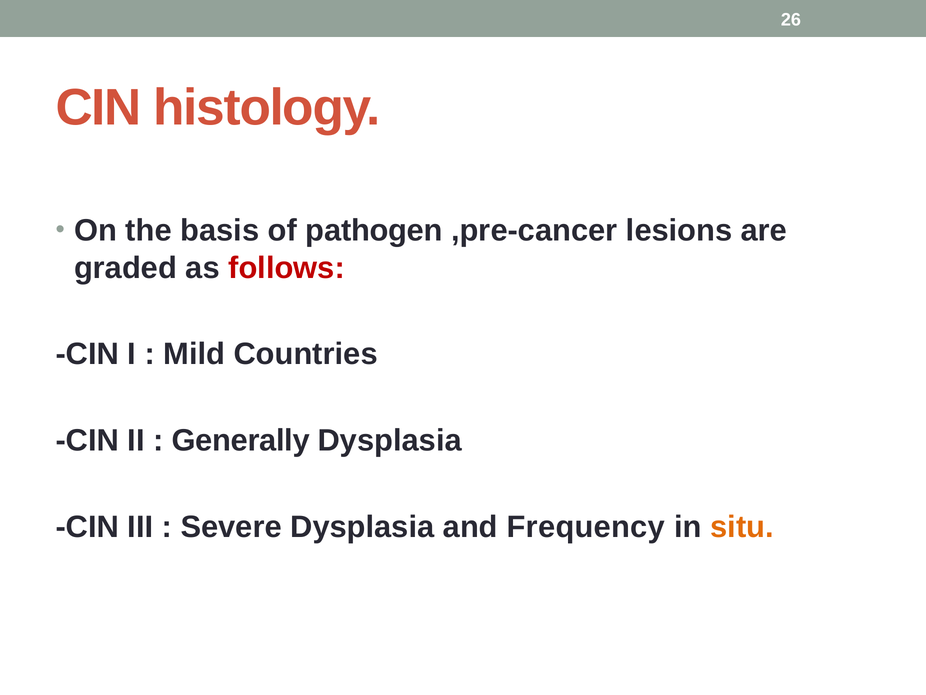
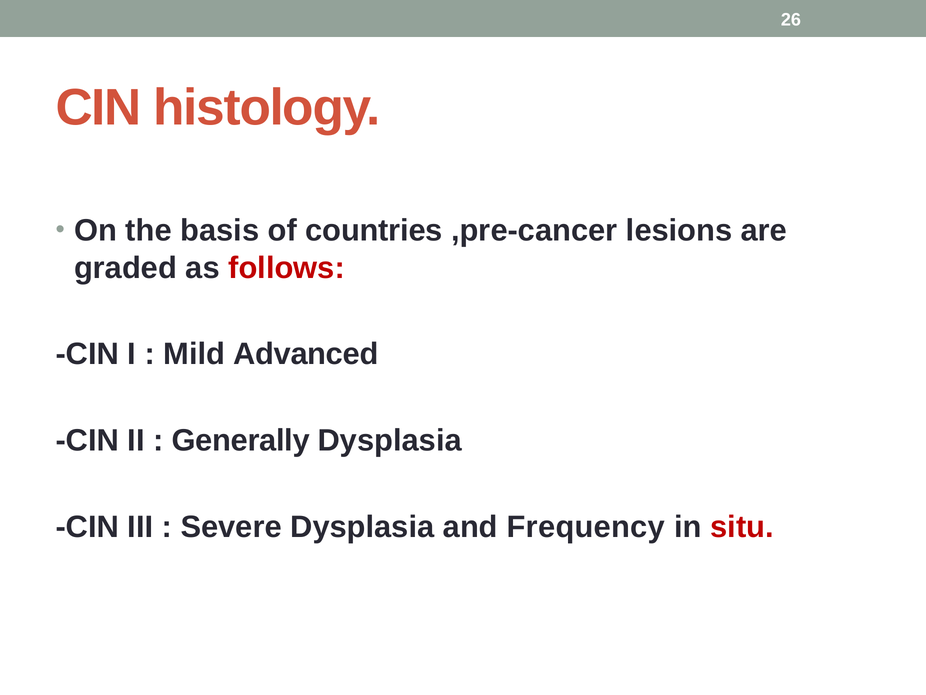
pathogen: pathogen -> countries (374, 231)
Countries: Countries -> Advanced (306, 354)
situ colour: orange -> red (742, 527)
